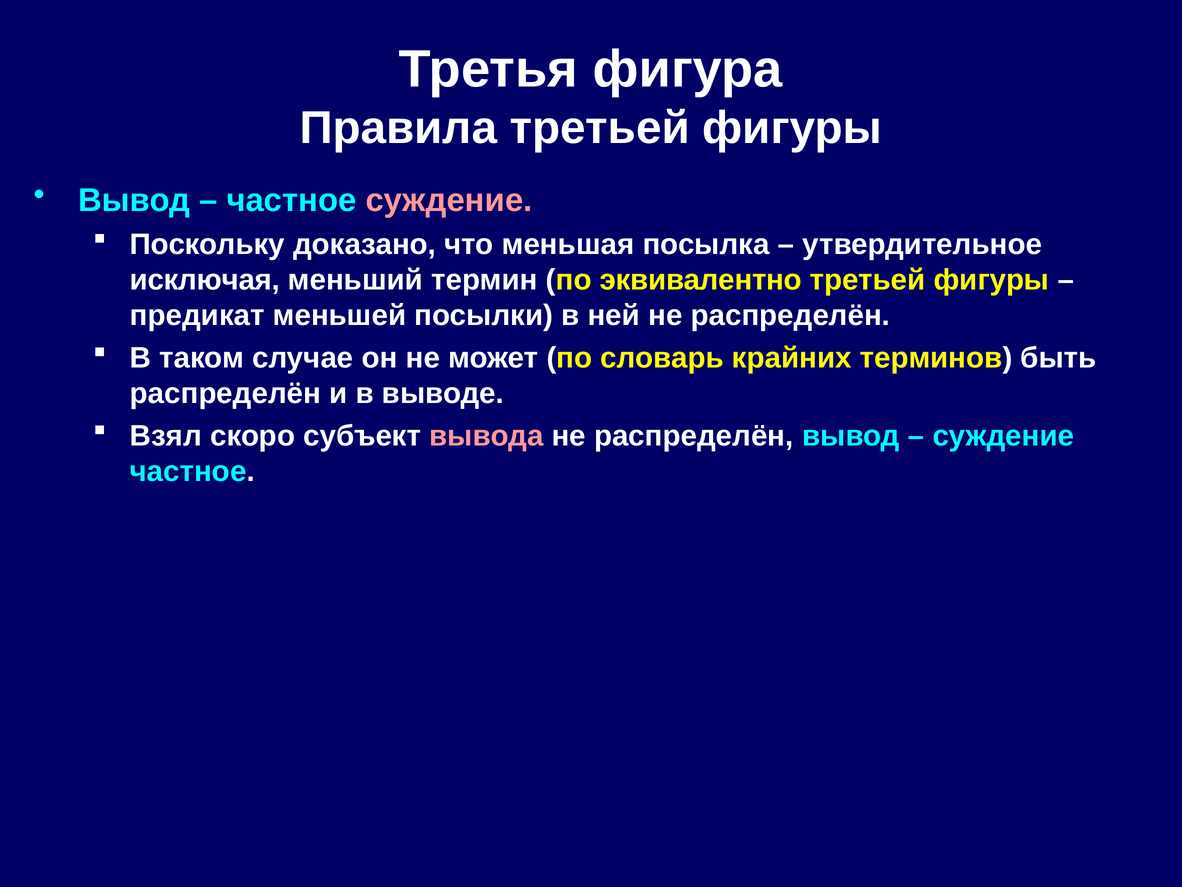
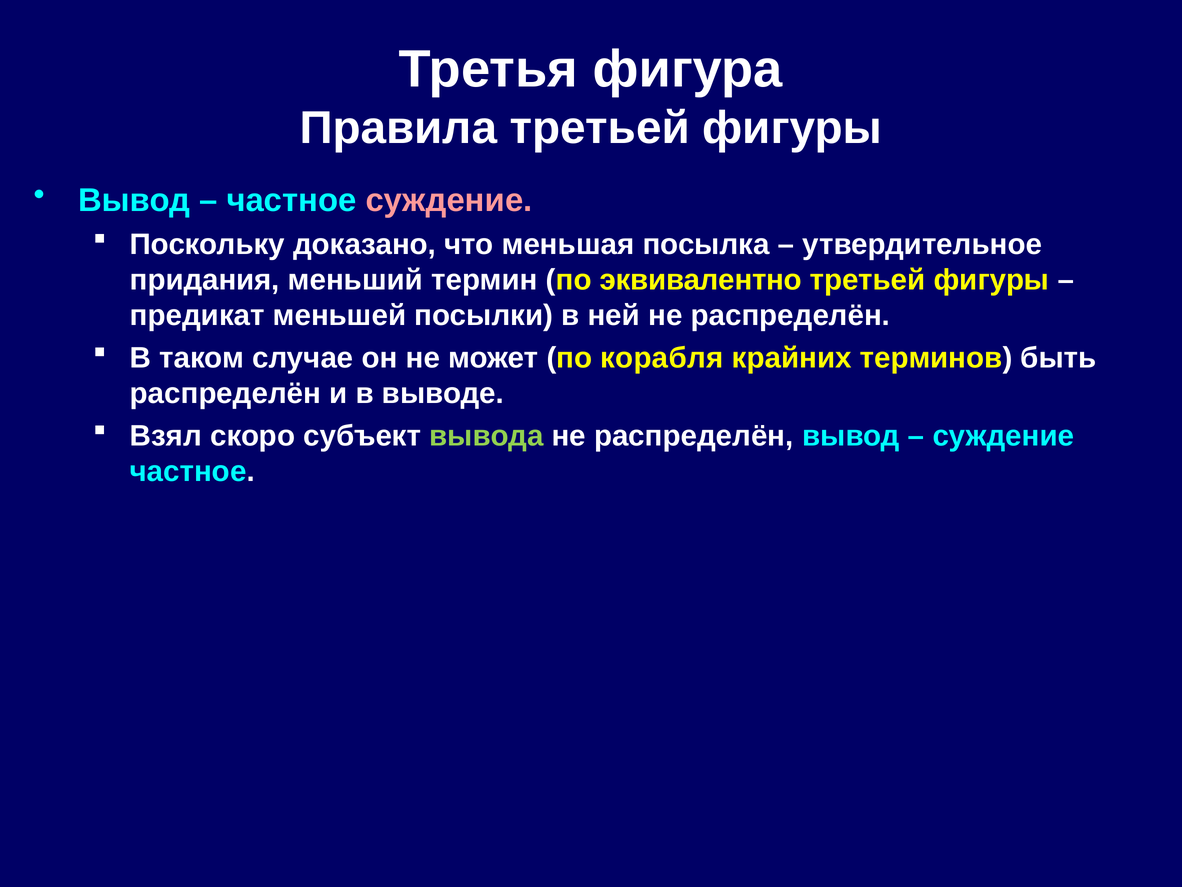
исключая: исключая -> придания (205, 280)
словарь: словарь -> корабля (662, 358)
вывода colour: pink -> light green (486, 436)
